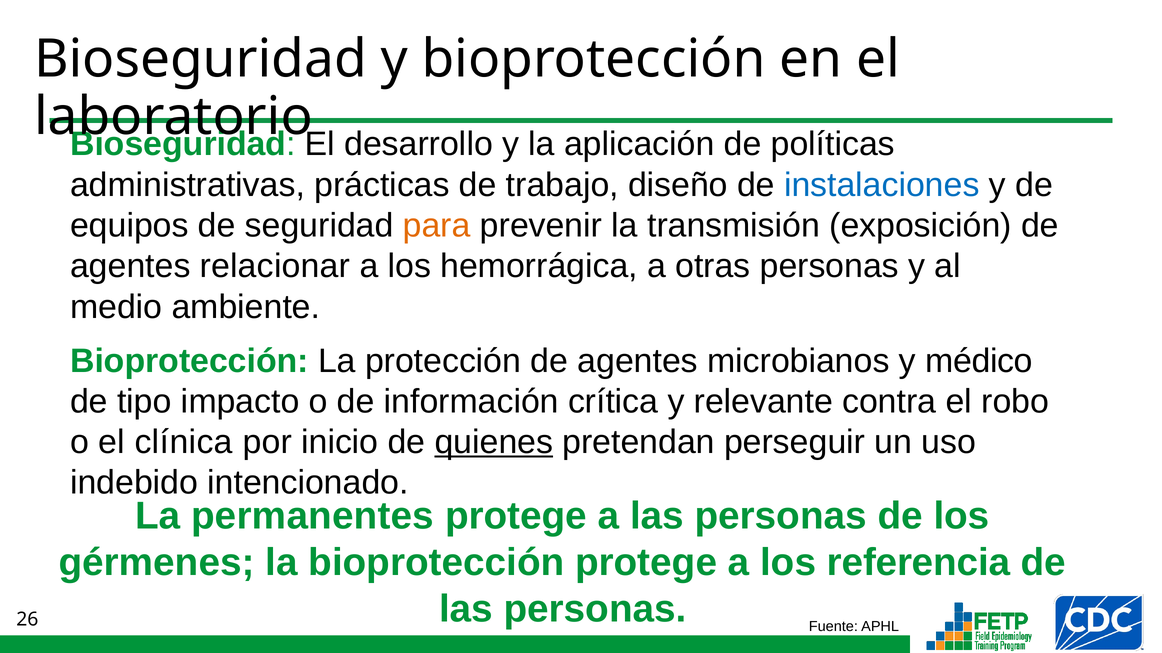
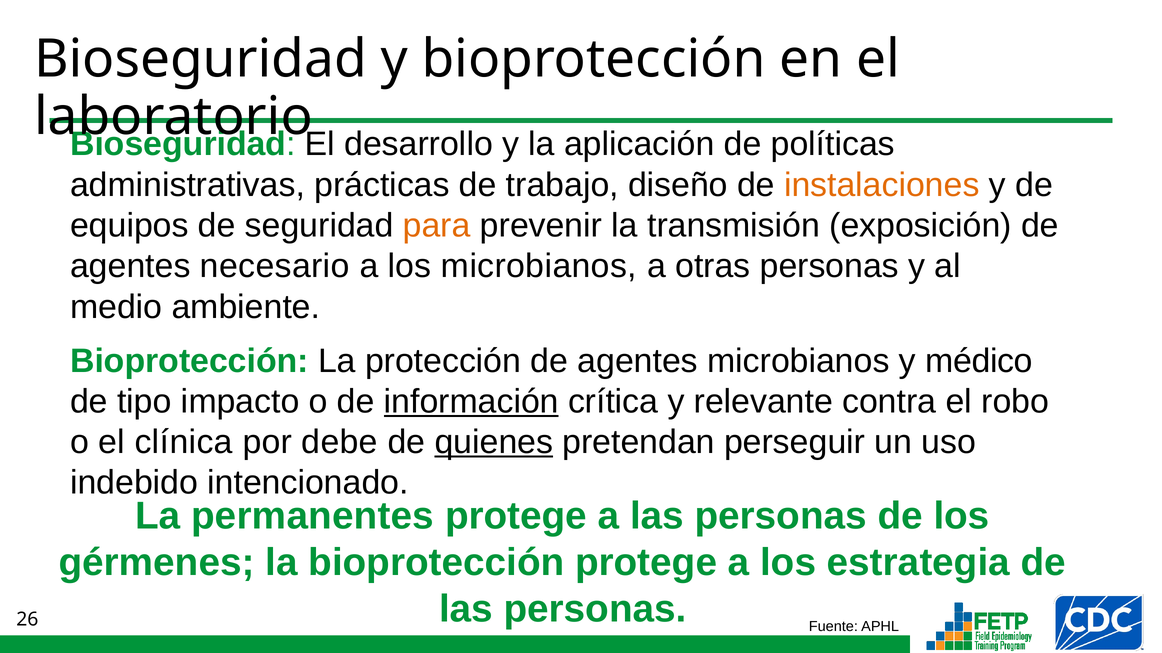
instalaciones colour: blue -> orange (882, 185)
relacionar: relacionar -> necesario (275, 266)
los hemorrágica: hemorrágica -> microbianos (539, 266)
información underline: none -> present (471, 402)
inicio: inicio -> debe (340, 443)
referencia: referencia -> estrategia (918, 563)
